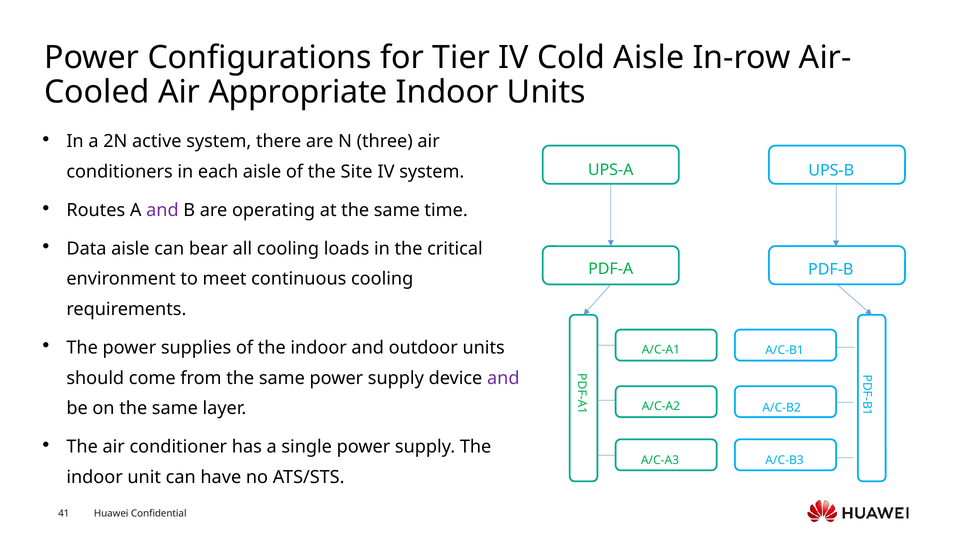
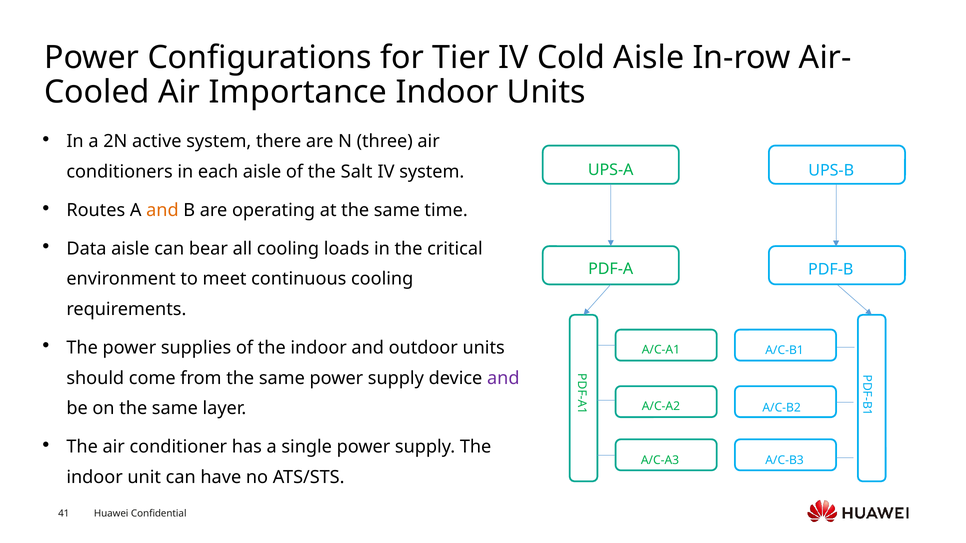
Appropriate: Appropriate -> Importance (298, 92)
Site: Site -> Salt (357, 172)
and colour: purple -> orange (162, 210)
